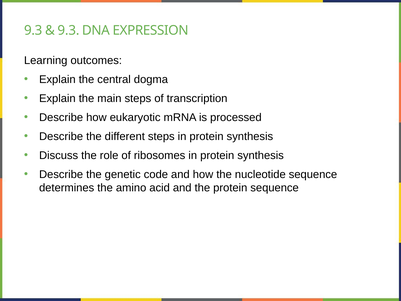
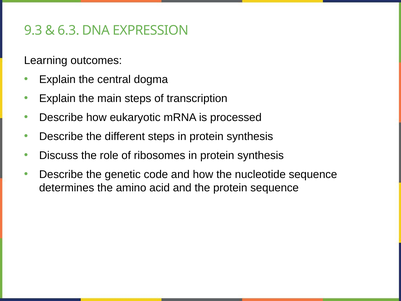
9.3: 9.3 -> 6.3 (68, 30)
